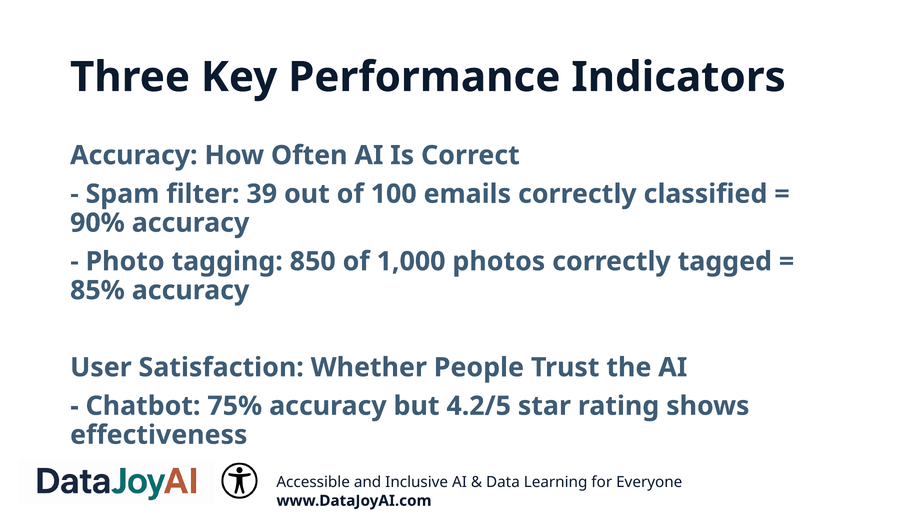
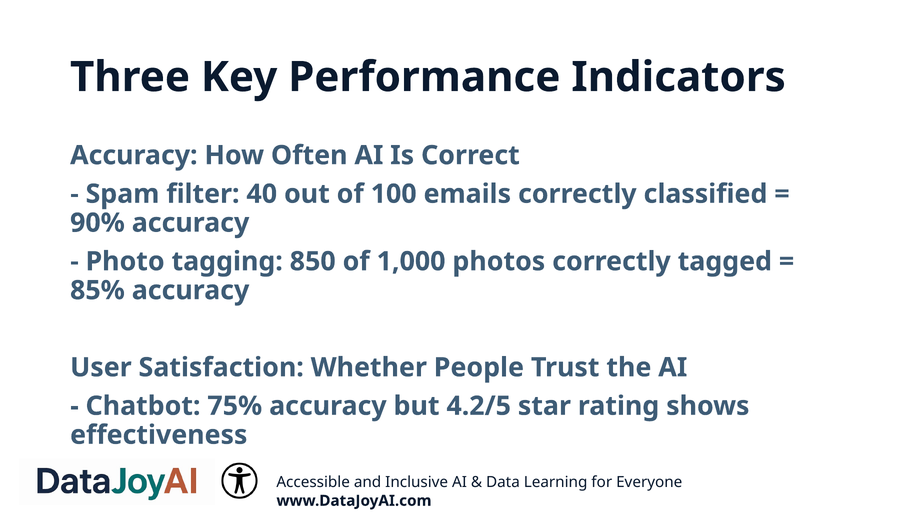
39: 39 -> 40 (262, 194)
